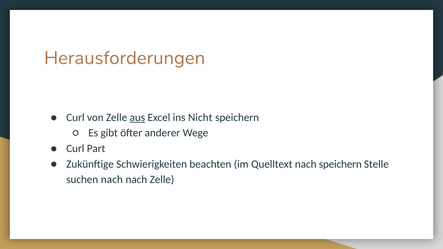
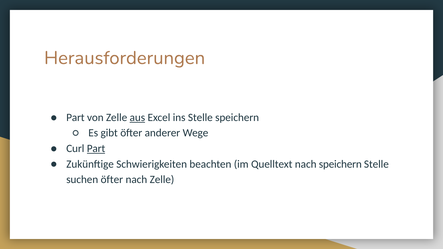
Curl: Curl -> Part (75, 118)
ins Nicht: Nicht -> Stelle (200, 118)
Part underline: none -> present (96, 149)
suchen nach: nach -> öfter (112, 180)
